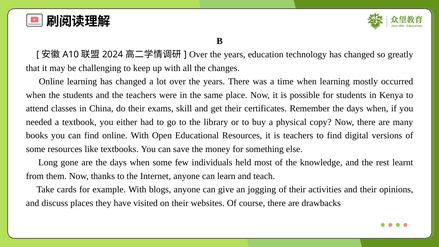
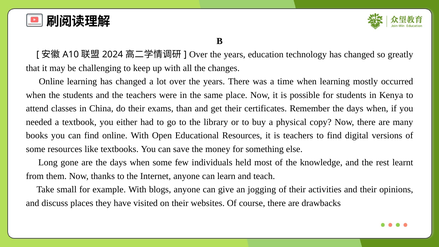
skill: skill -> than (184, 109)
cards: cards -> small (67, 189)
